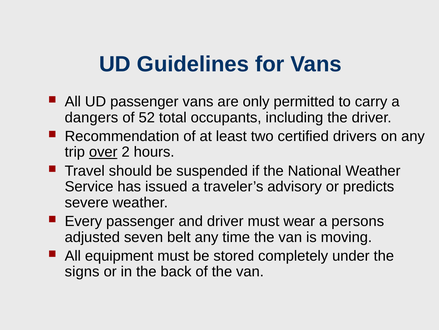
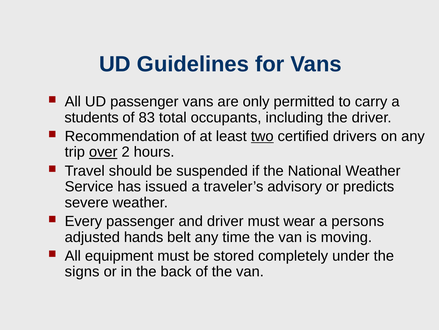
dangers: dangers -> students (92, 117)
52: 52 -> 83 (147, 117)
two underline: none -> present (262, 136)
seven: seven -> hands (144, 237)
